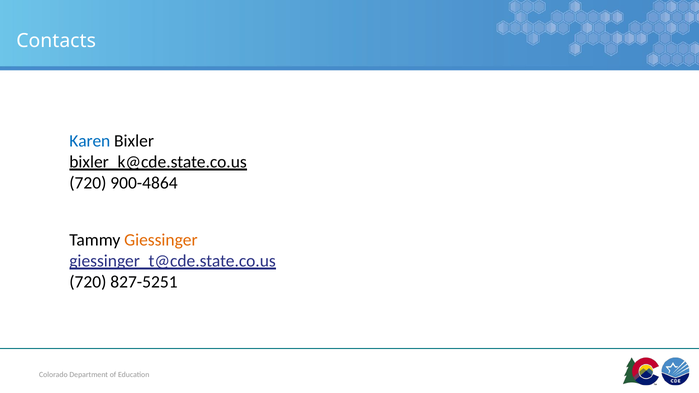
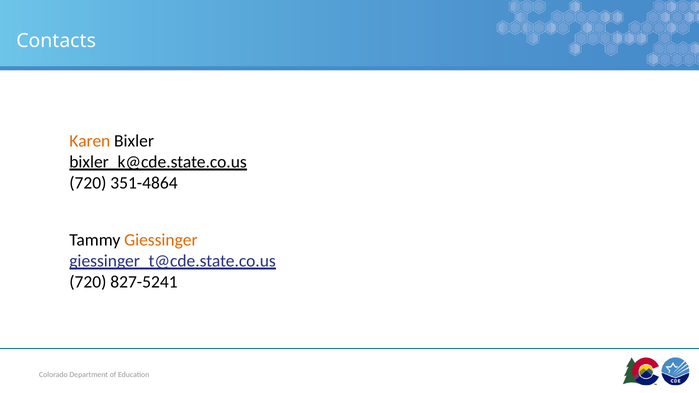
Karen colour: blue -> orange (90, 141)
900-4864: 900-4864 -> 351-4864 (144, 183)
827-5251: 827-5251 -> 827-5241 (144, 282)
